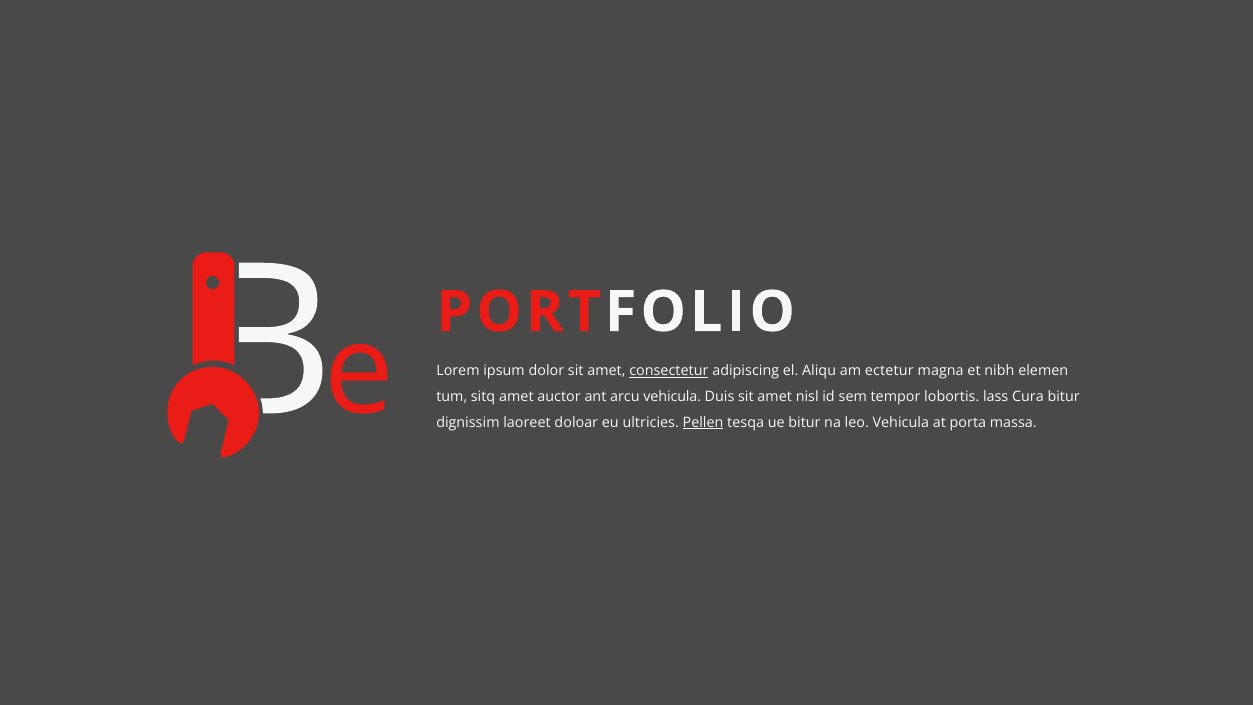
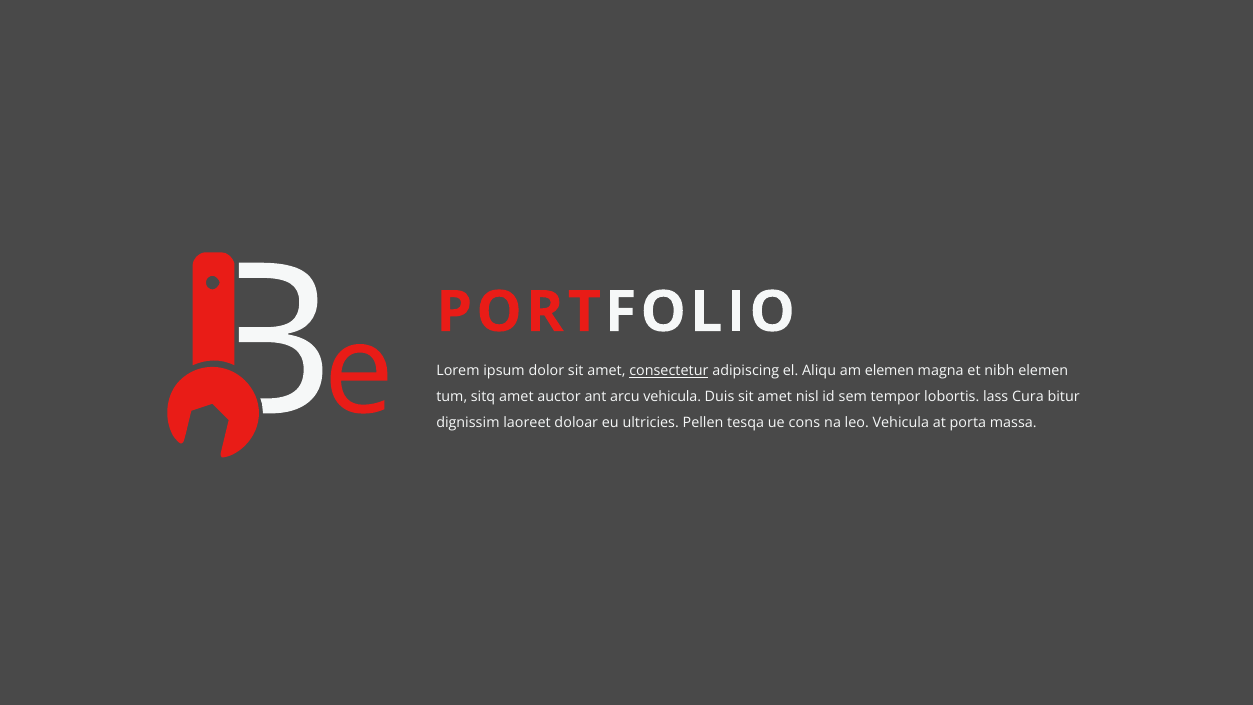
am ectetur: ectetur -> elemen (889, 371)
Pellen underline: present -> none (703, 423)
ue bitur: bitur -> cons (804, 423)
